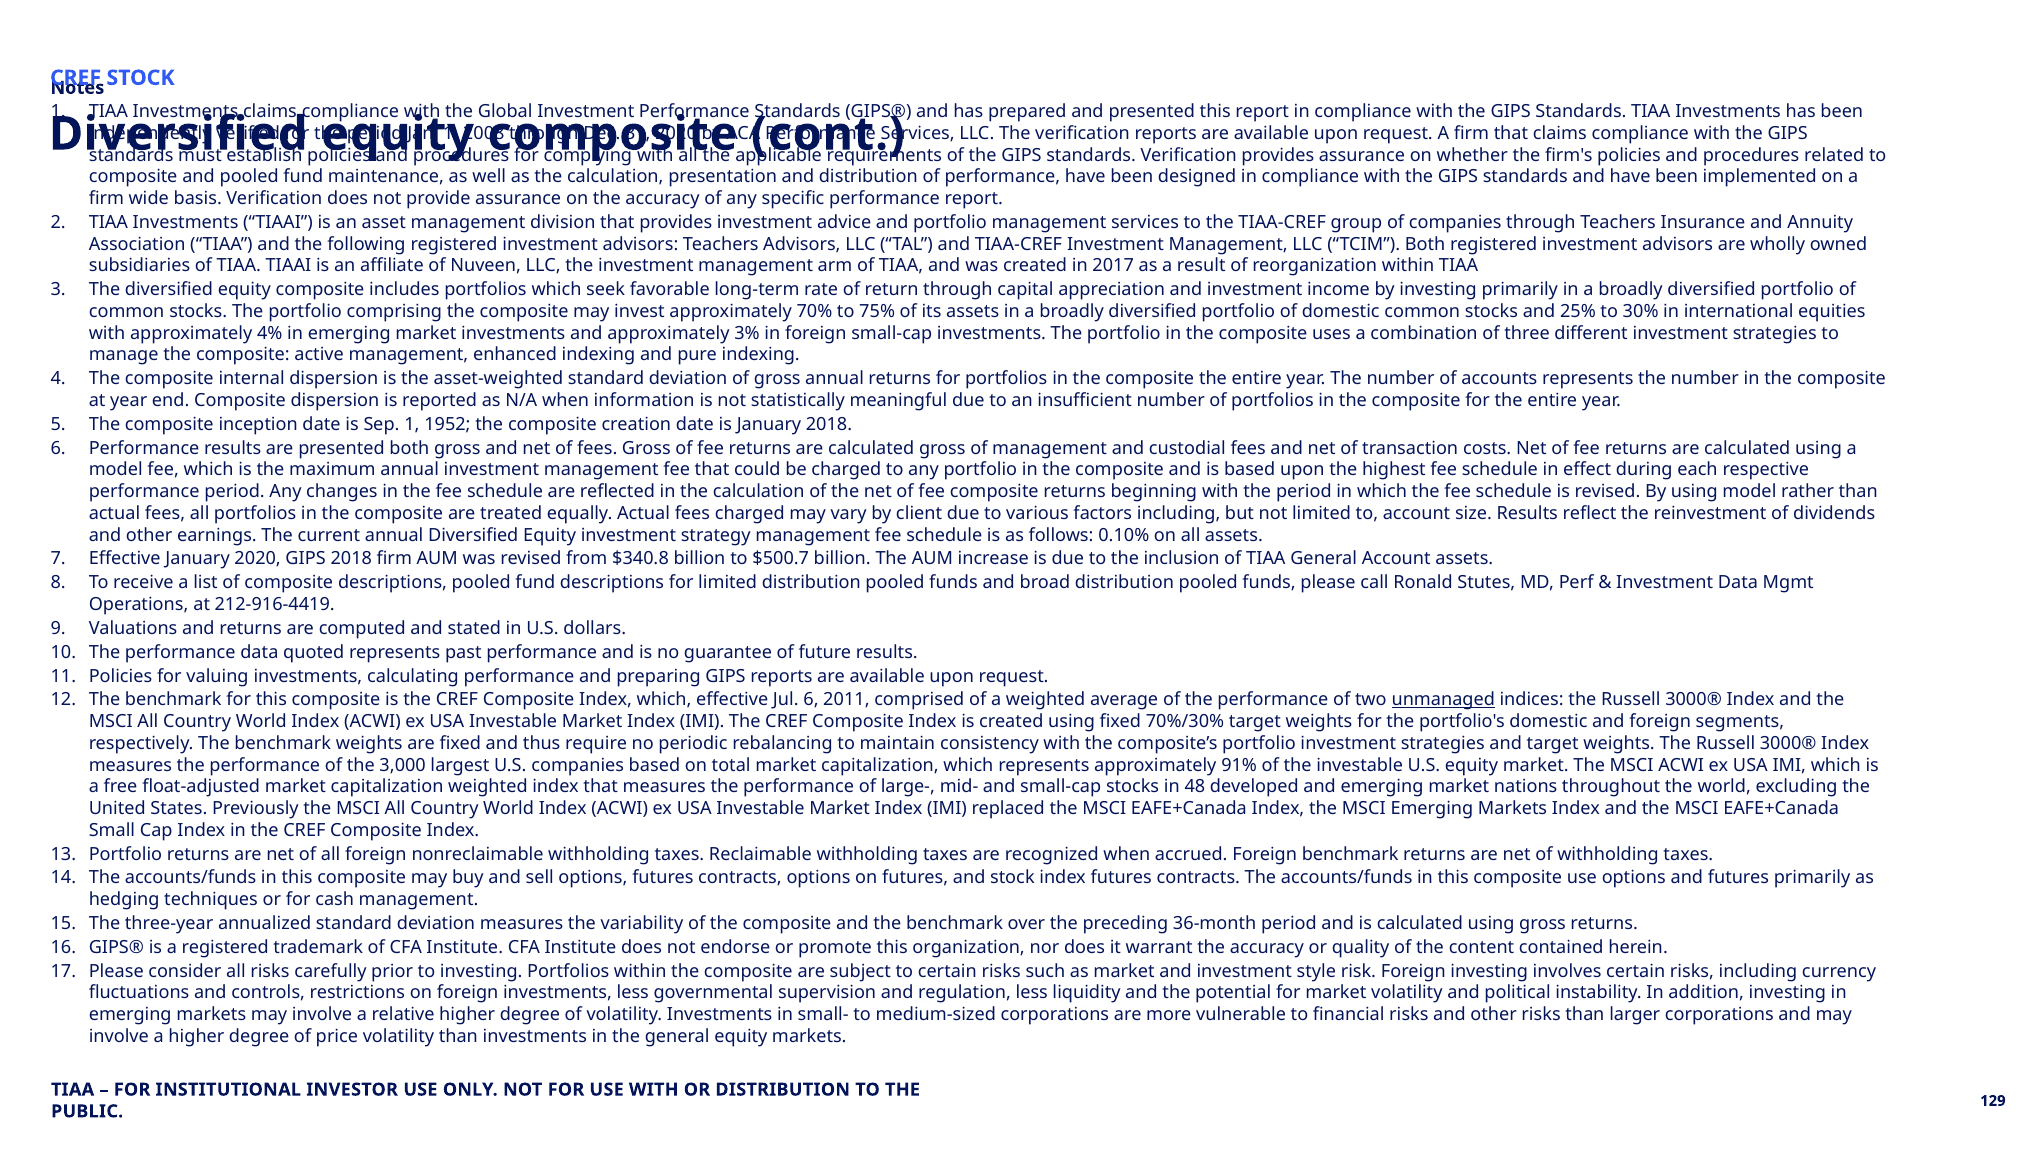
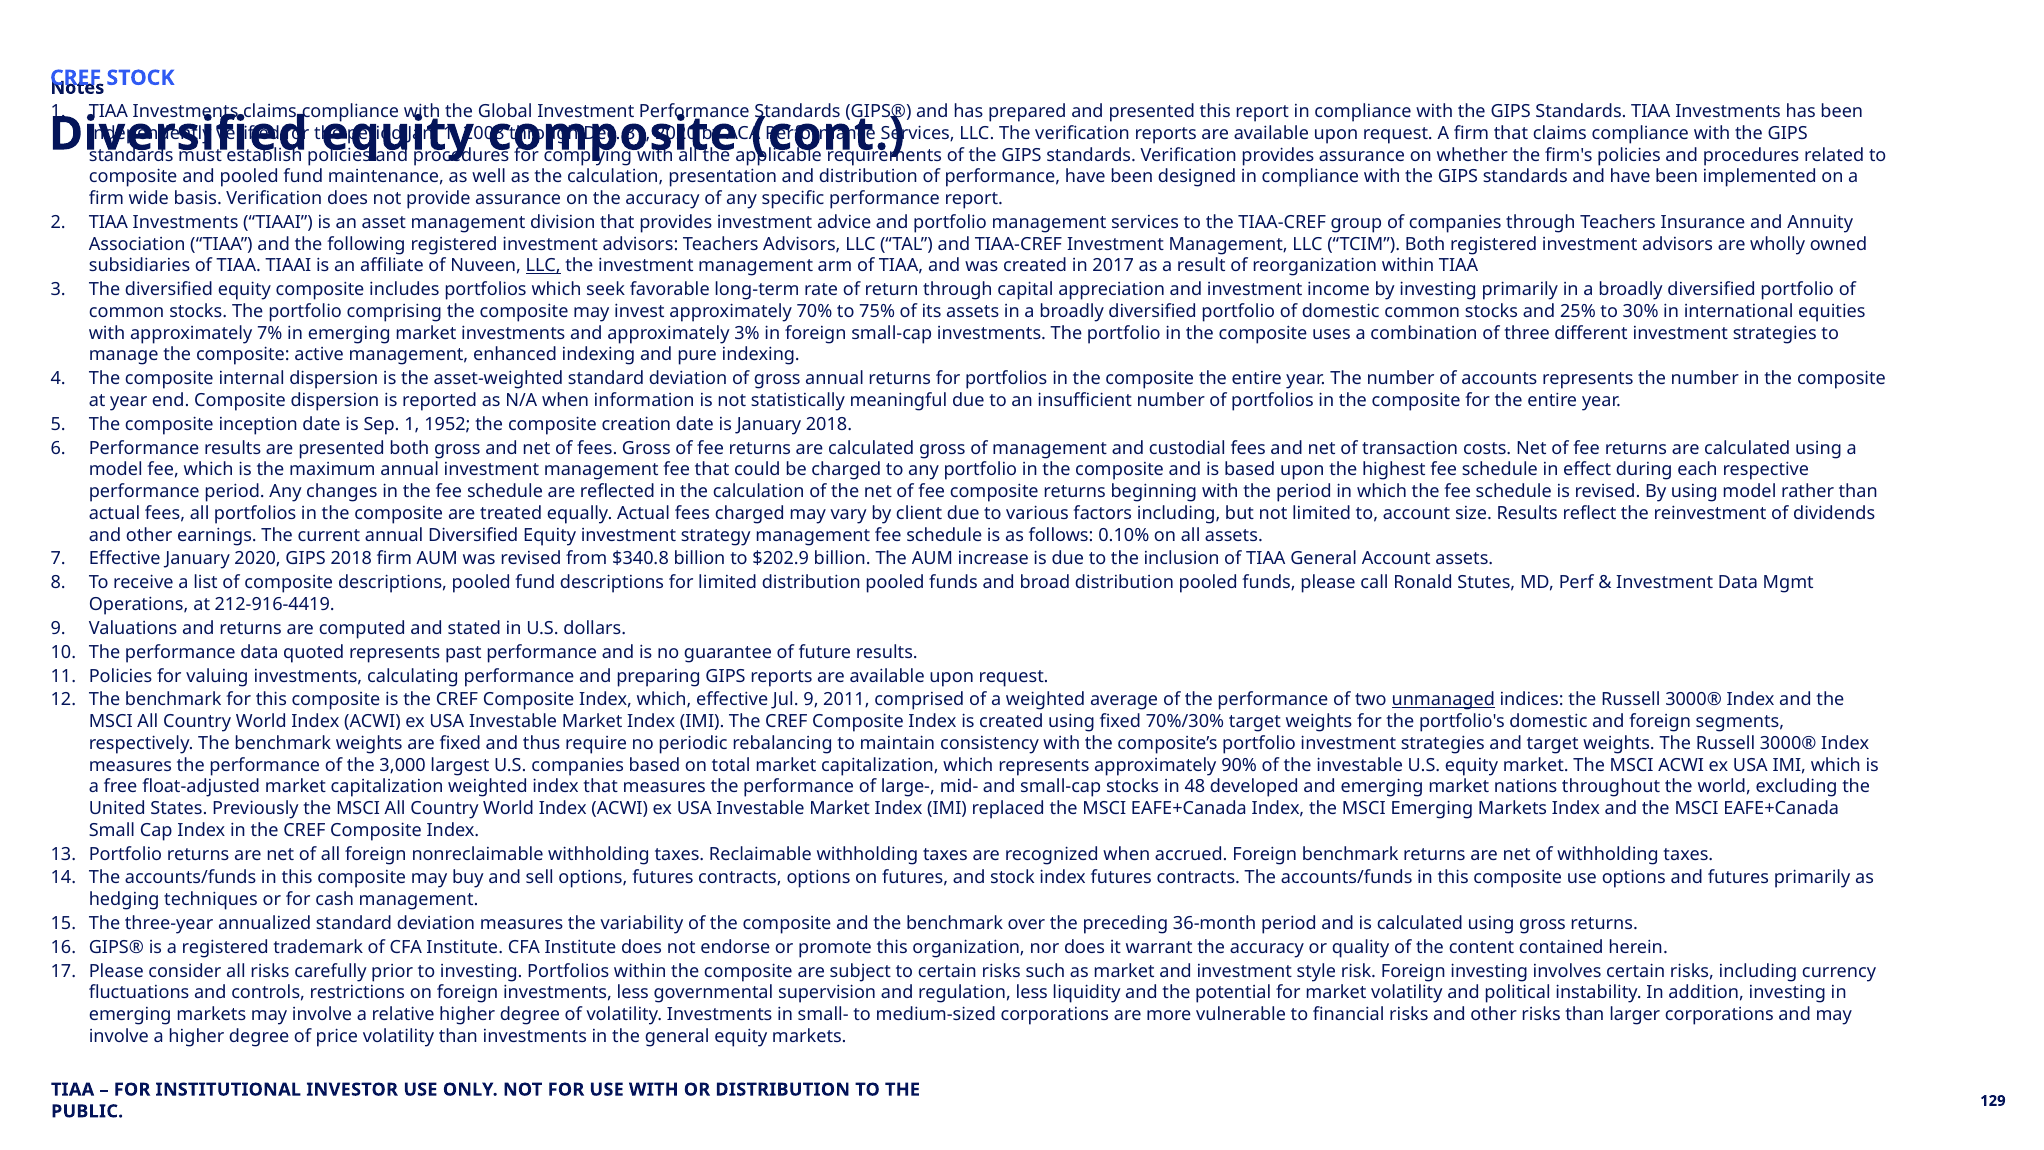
LLC underline: none -> present (543, 266)
4%: 4% -> 7% (270, 333)
$500.7: $500.7 -> $202.9 (781, 559)
Jul 6: 6 -> 9 (811, 700)
91%: 91% -> 90% (1239, 765)
